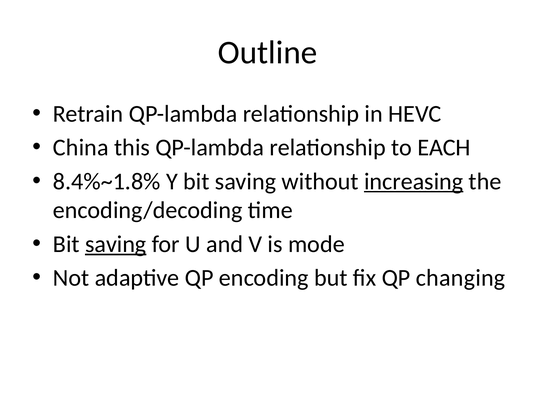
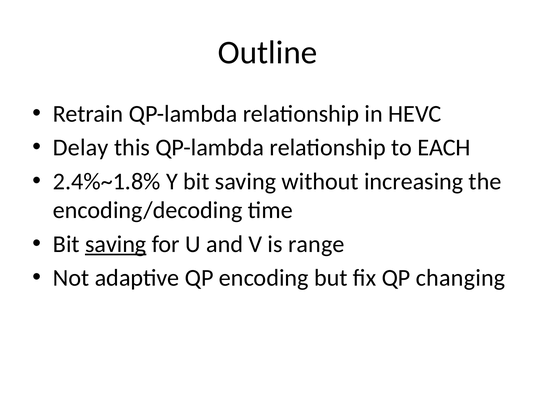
China: China -> Delay (81, 148)
8.4%~1.8%: 8.4%~1.8% -> 2.4%~1.8% (107, 182)
increasing underline: present -> none (414, 182)
mode: mode -> range (316, 244)
